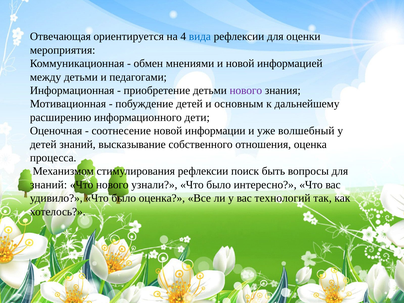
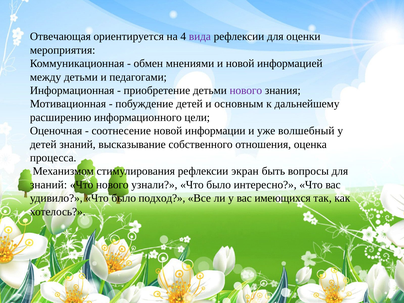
вида colour: blue -> purple (200, 37)
дети: дети -> цели (197, 117)
поиск: поиск -> экран (245, 171)
было оценка: оценка -> подход (162, 198)
технологий: технологий -> имеющихся (283, 198)
